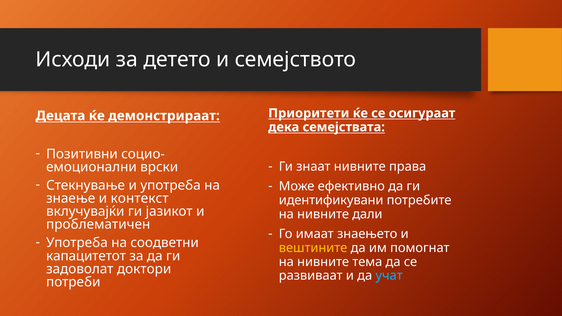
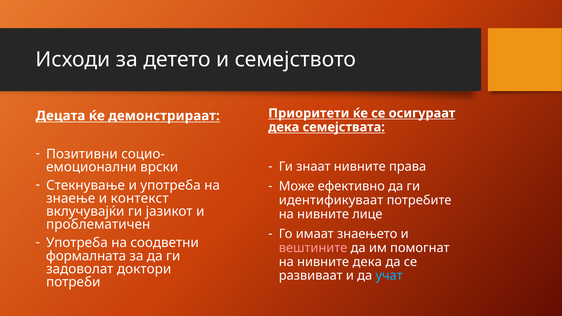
идентификувани: идентификувани -> идентификуваат (331, 200)
дали: дали -> лице (367, 214)
вештините colour: yellow -> pink (313, 248)
капацитетот: капацитетот -> формалната (86, 256)
нивните тема: тема -> дека (367, 262)
